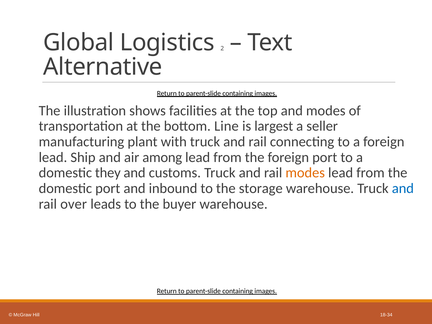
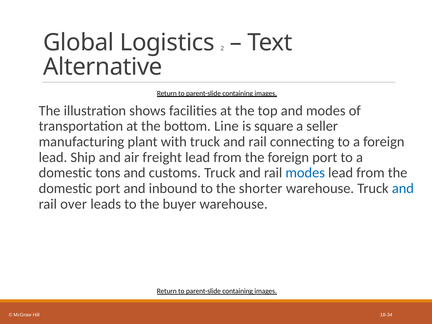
largest: largest -> square (274, 126)
among: among -> freight (162, 157)
they: they -> tons (108, 173)
modes colour: orange -> blue (305, 173)
storage: storage -> shorter (261, 188)
